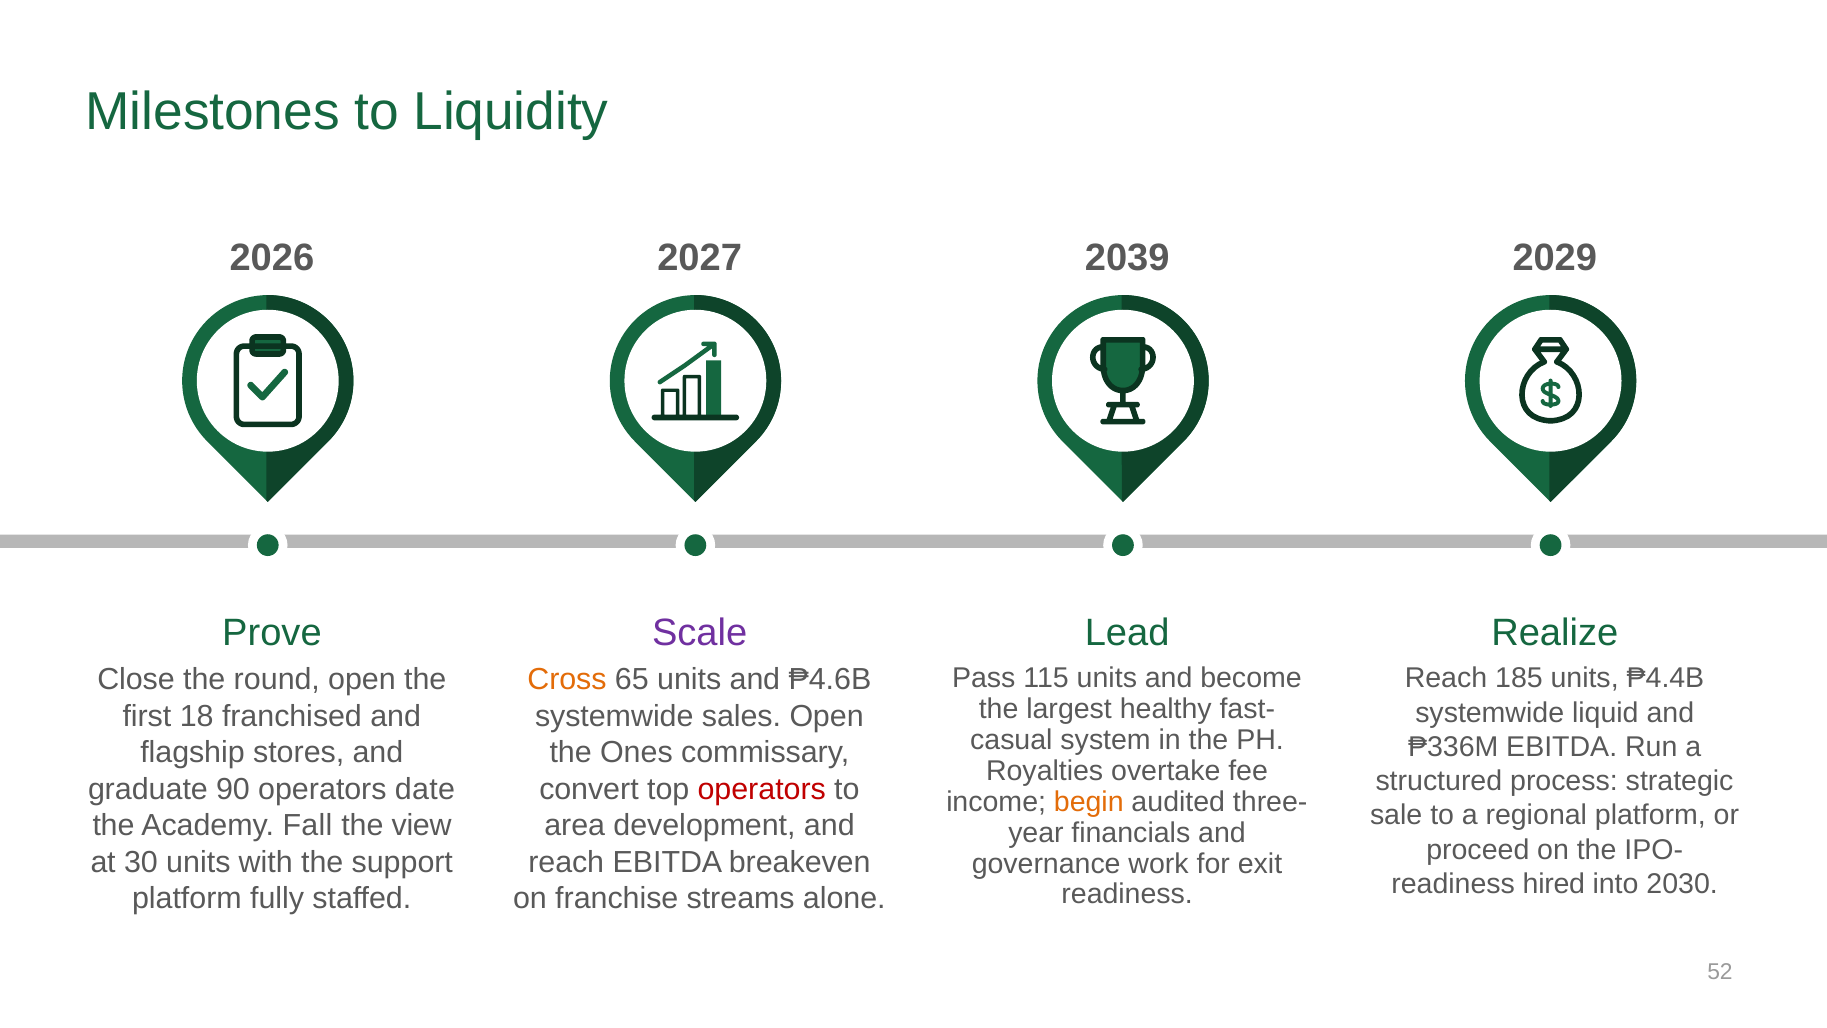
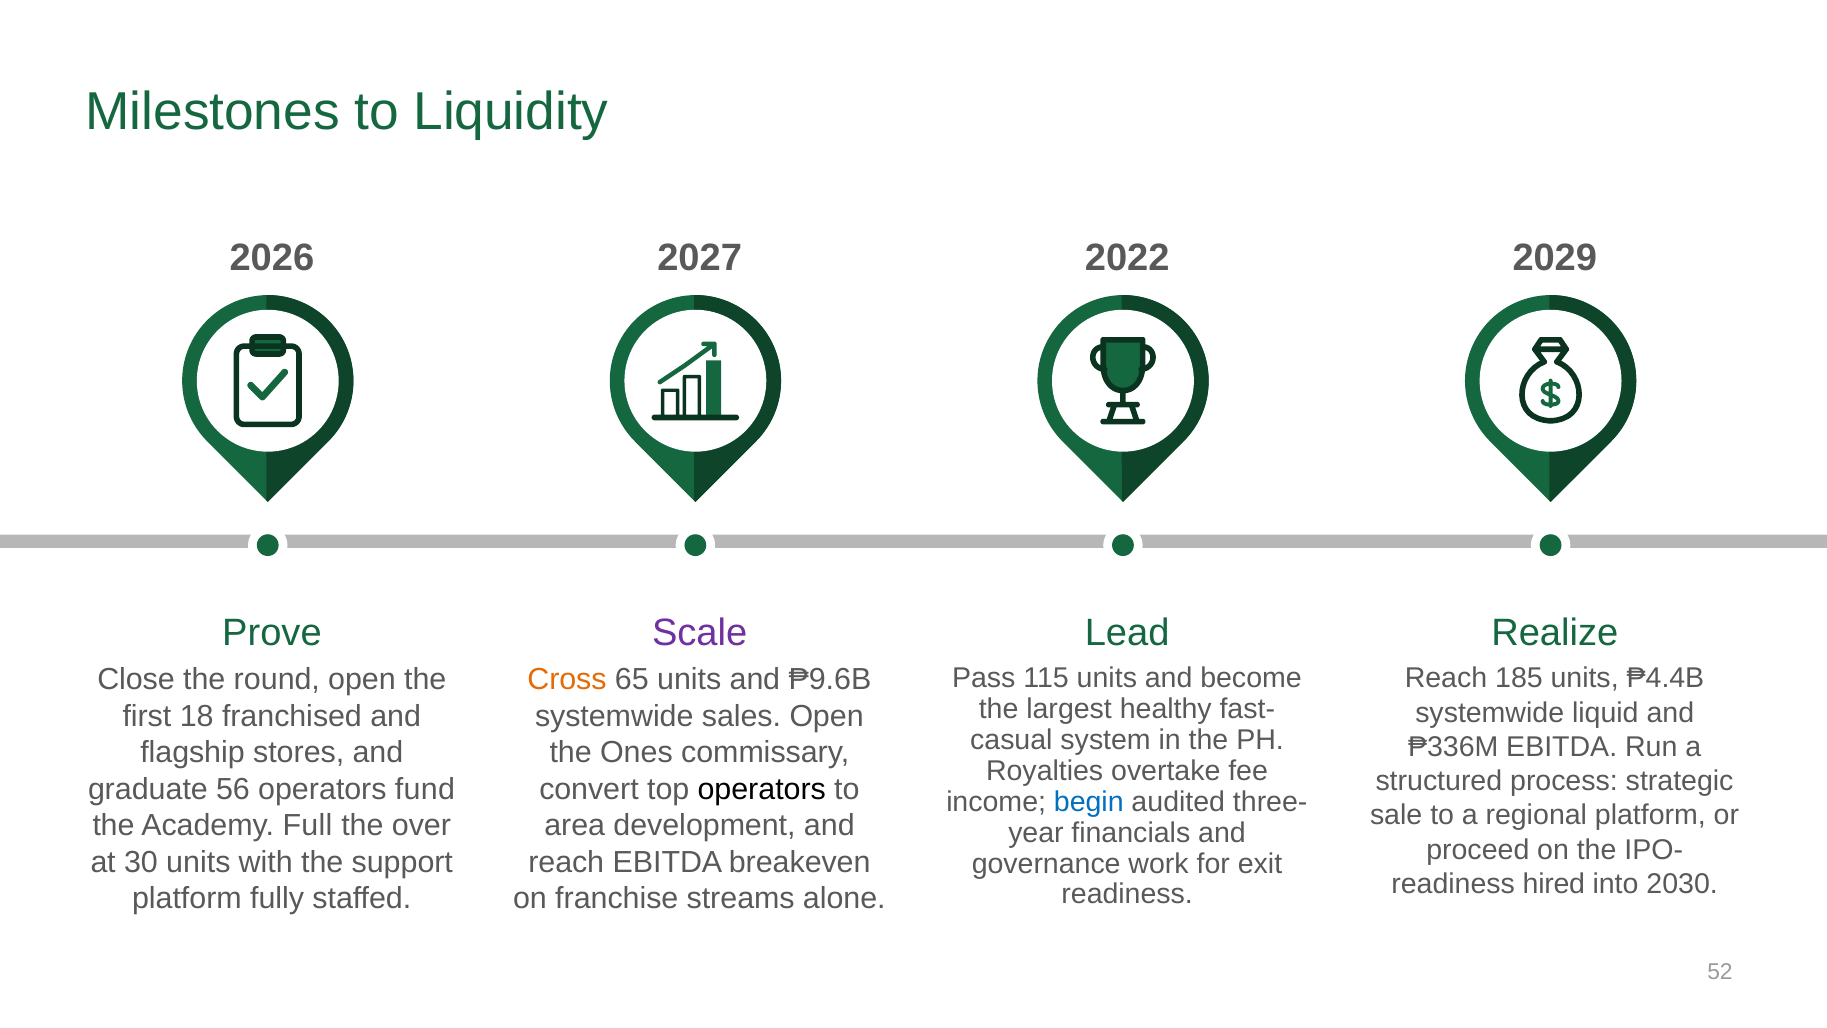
2039: 2039 -> 2022 (1127, 257)
₱4.6B: ₱4.6B -> ₱9.6B (830, 679)
90: 90 -> 56 (233, 789)
date: date -> fund (425, 789)
operators colour: red -> black (762, 789)
begin colour: orange -> blue (1089, 802)
Fall: Fall -> Full (307, 825)
view: view -> over (421, 825)
